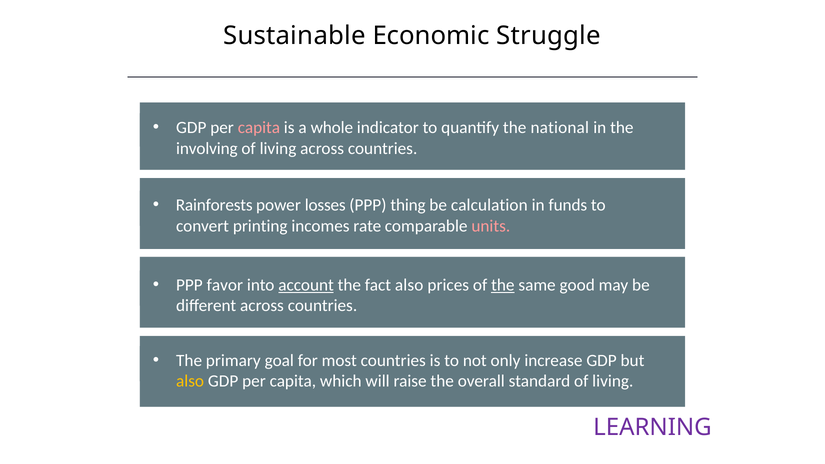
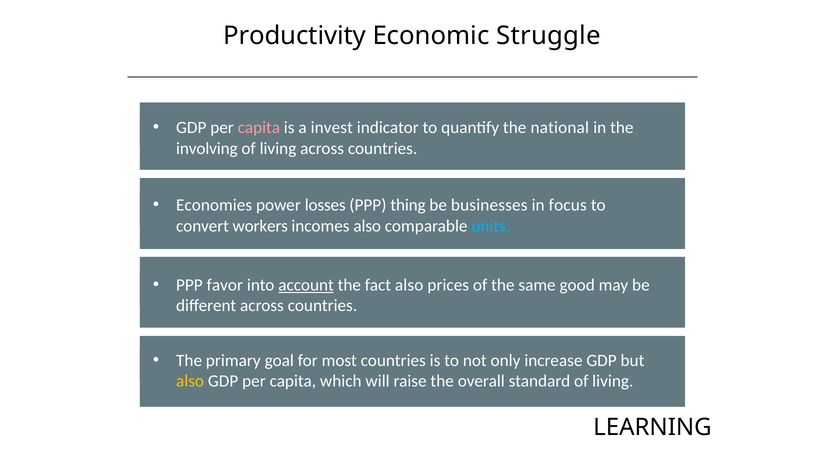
Sustainable: Sustainable -> Productivity (295, 36)
whole: whole -> invest (332, 128)
Rainforests: Rainforests -> Economies (214, 205)
calculation: calculation -> businesses (489, 205)
funds: funds -> focus (568, 205)
printing: printing -> workers (260, 226)
incomes rate: rate -> also (367, 226)
units colour: pink -> light blue (491, 226)
the underline: present -> none (503, 285)
LEARNING colour: purple -> black (652, 427)
